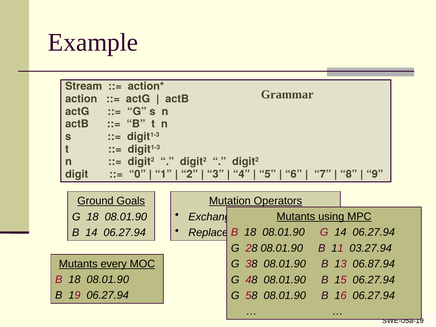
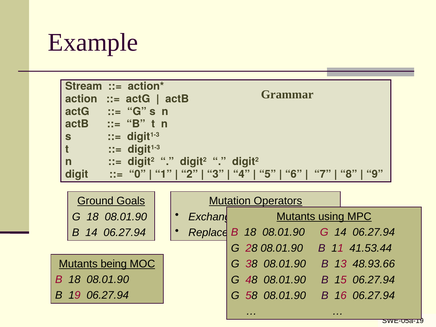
03.27.94: 03.27.94 -> 41.53.44 (371, 248)
every: every -> being (114, 264)
06.87.94: 06.87.94 -> 48.93.66 (374, 264)
